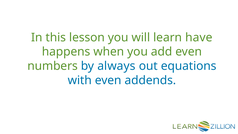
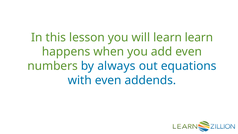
learn have: have -> learn (199, 37)
